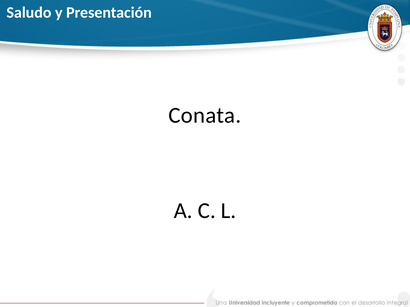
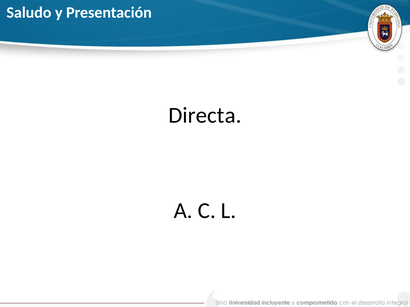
Conata: Conata -> Directa (205, 115)
